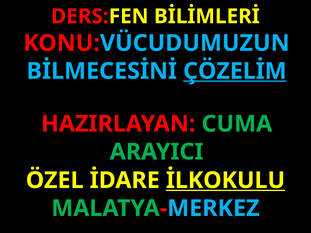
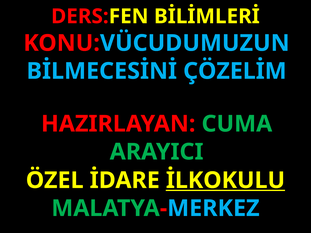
ÇÖZELİM underline: present -> none (235, 71)
